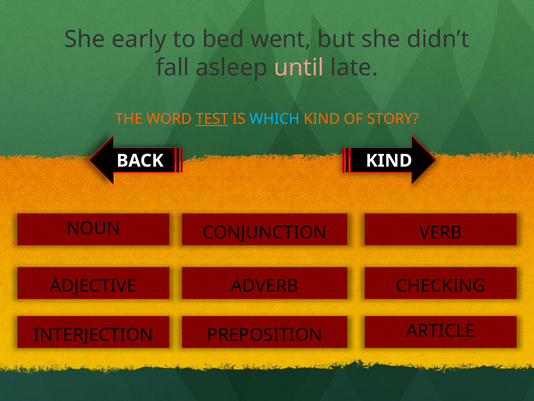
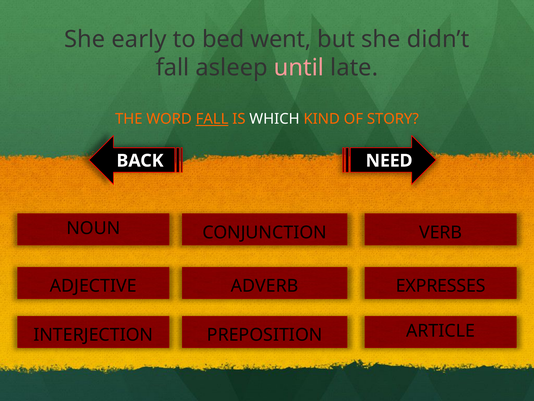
TEST: TEST -> FALL (212, 119)
WHICH colour: light blue -> white (275, 119)
BACK KIND: KIND -> NEED (389, 161)
CHECKING: CHECKING -> EXPRESSES (441, 286)
